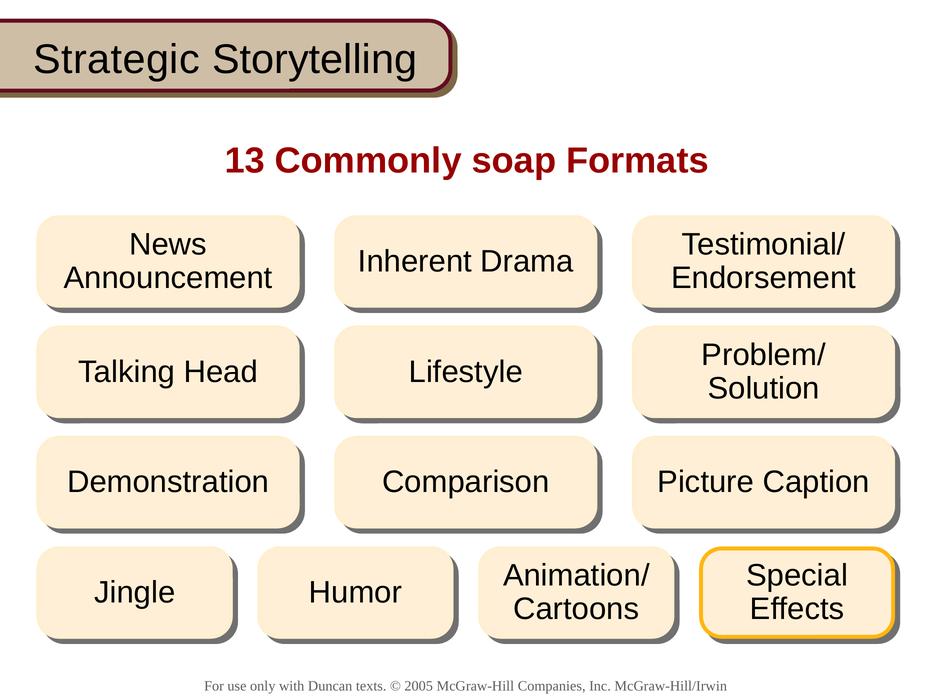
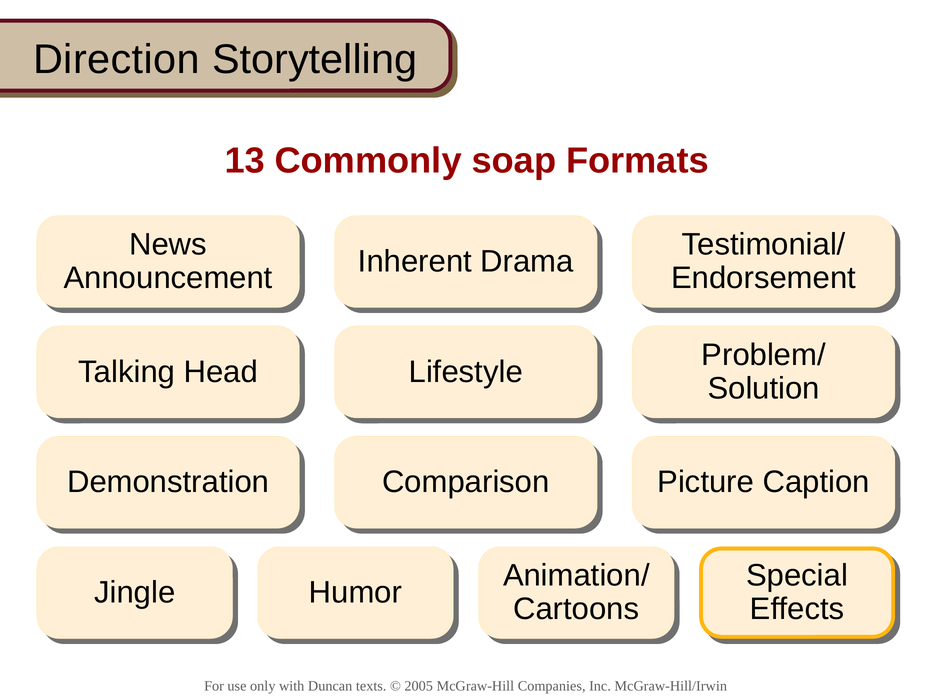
Strategic: Strategic -> Direction (116, 60)
